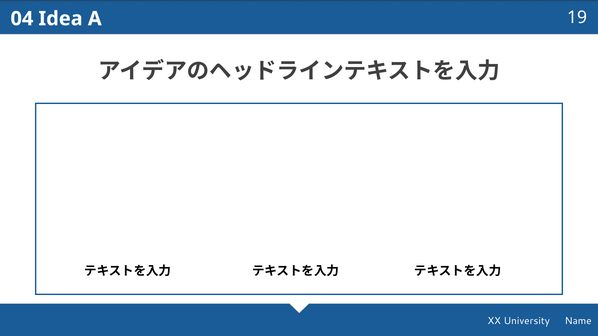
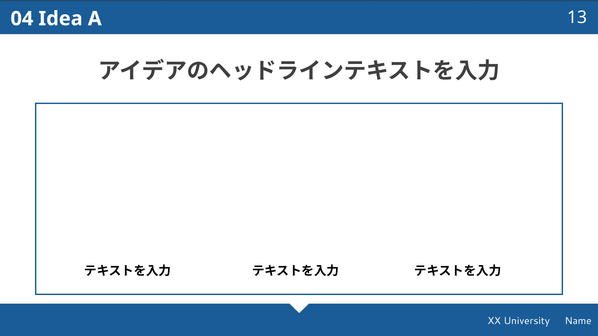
19: 19 -> 13 (577, 17)
